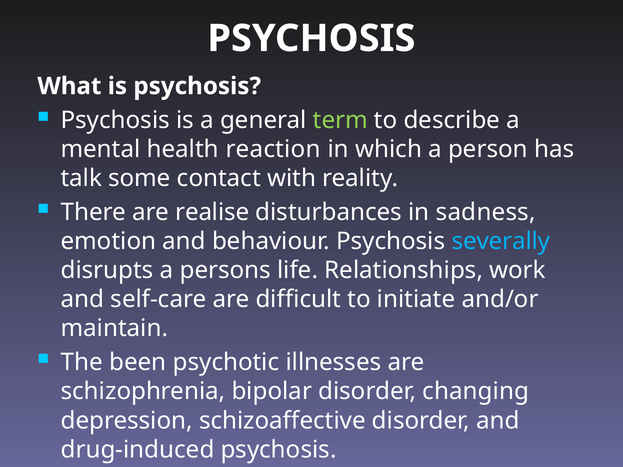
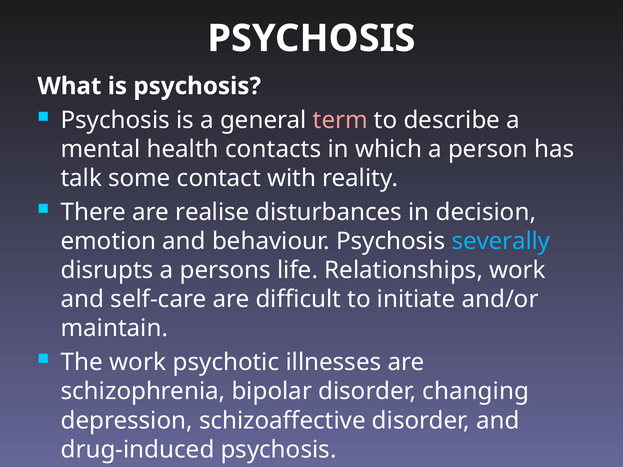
term colour: light green -> pink (340, 120)
reaction: reaction -> contacts (273, 149)
sadness: sadness -> decision (486, 212)
The been: been -> work (138, 363)
